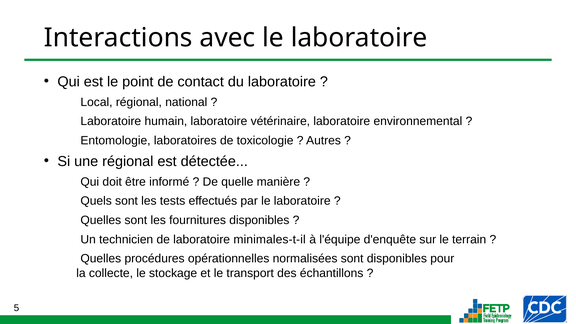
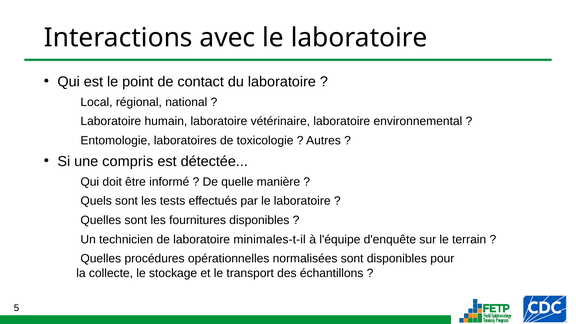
une régional: régional -> compris (128, 161)
